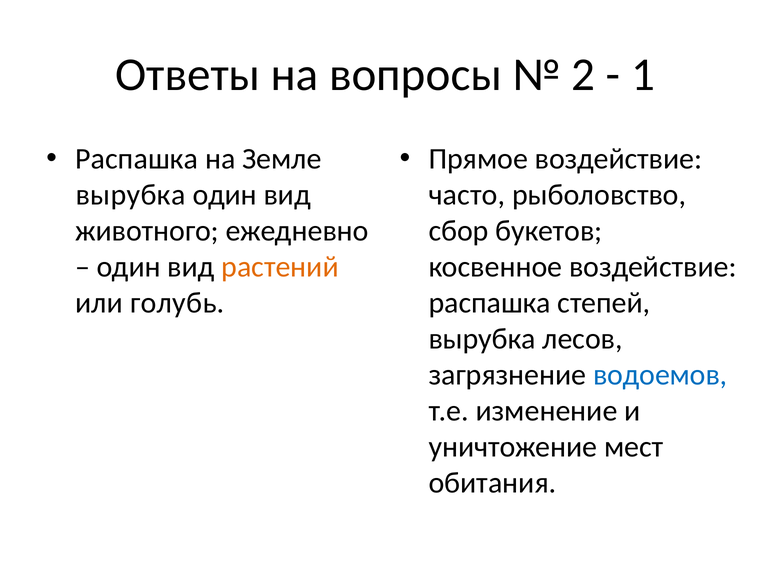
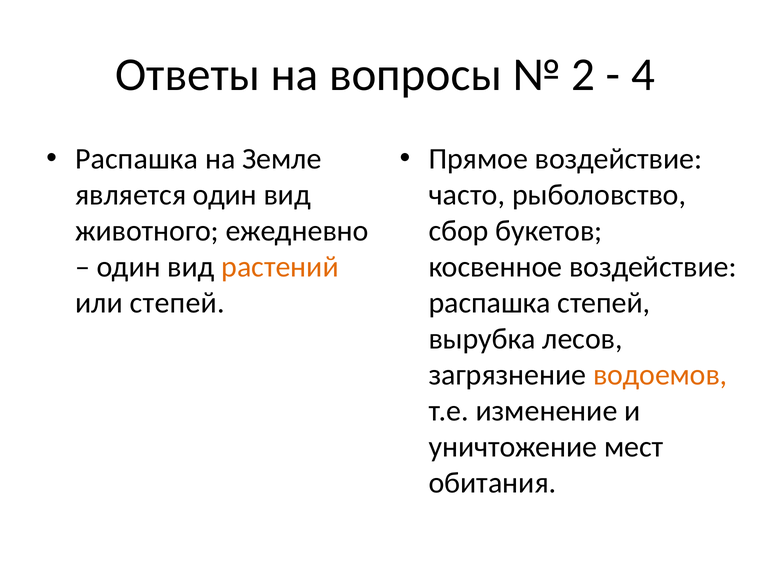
1: 1 -> 4 (643, 75)
вырубка: вырубка -> является (131, 195)
или голубь: голубь -> степей (177, 303)
водоемов colour: blue -> orange (660, 375)
